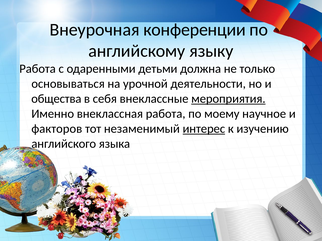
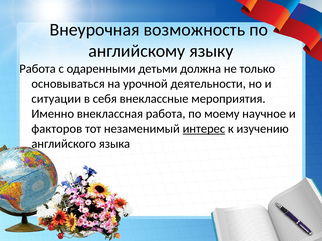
конференции: конференции -> возможность (194, 30)
общества: общества -> ситуации (56, 99)
мероприятия underline: present -> none (228, 99)
